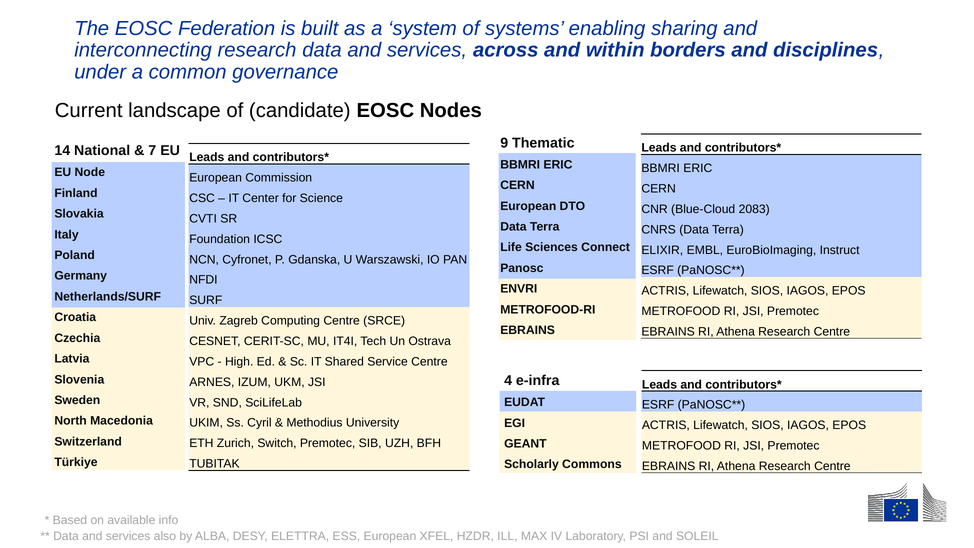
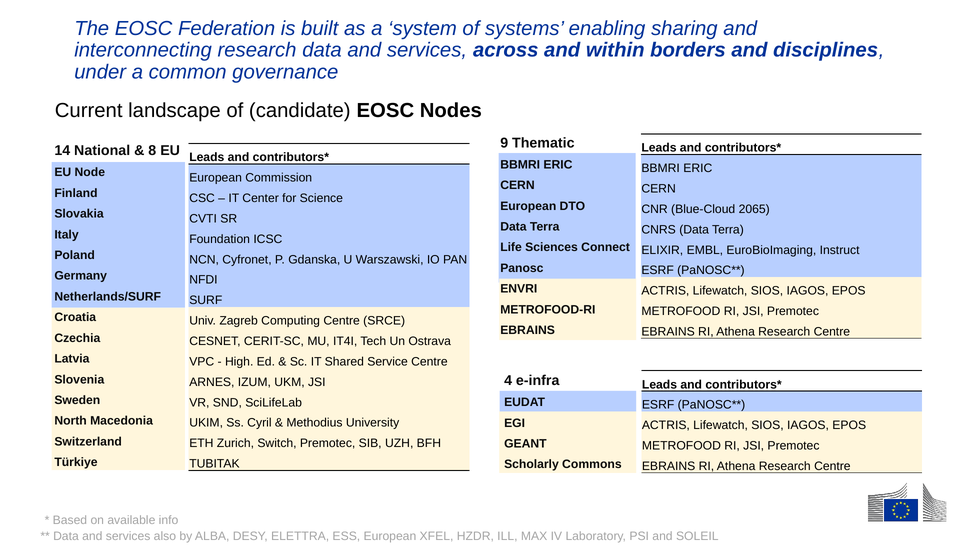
7: 7 -> 8 (152, 151)
2083: 2083 -> 2065 (754, 209)
